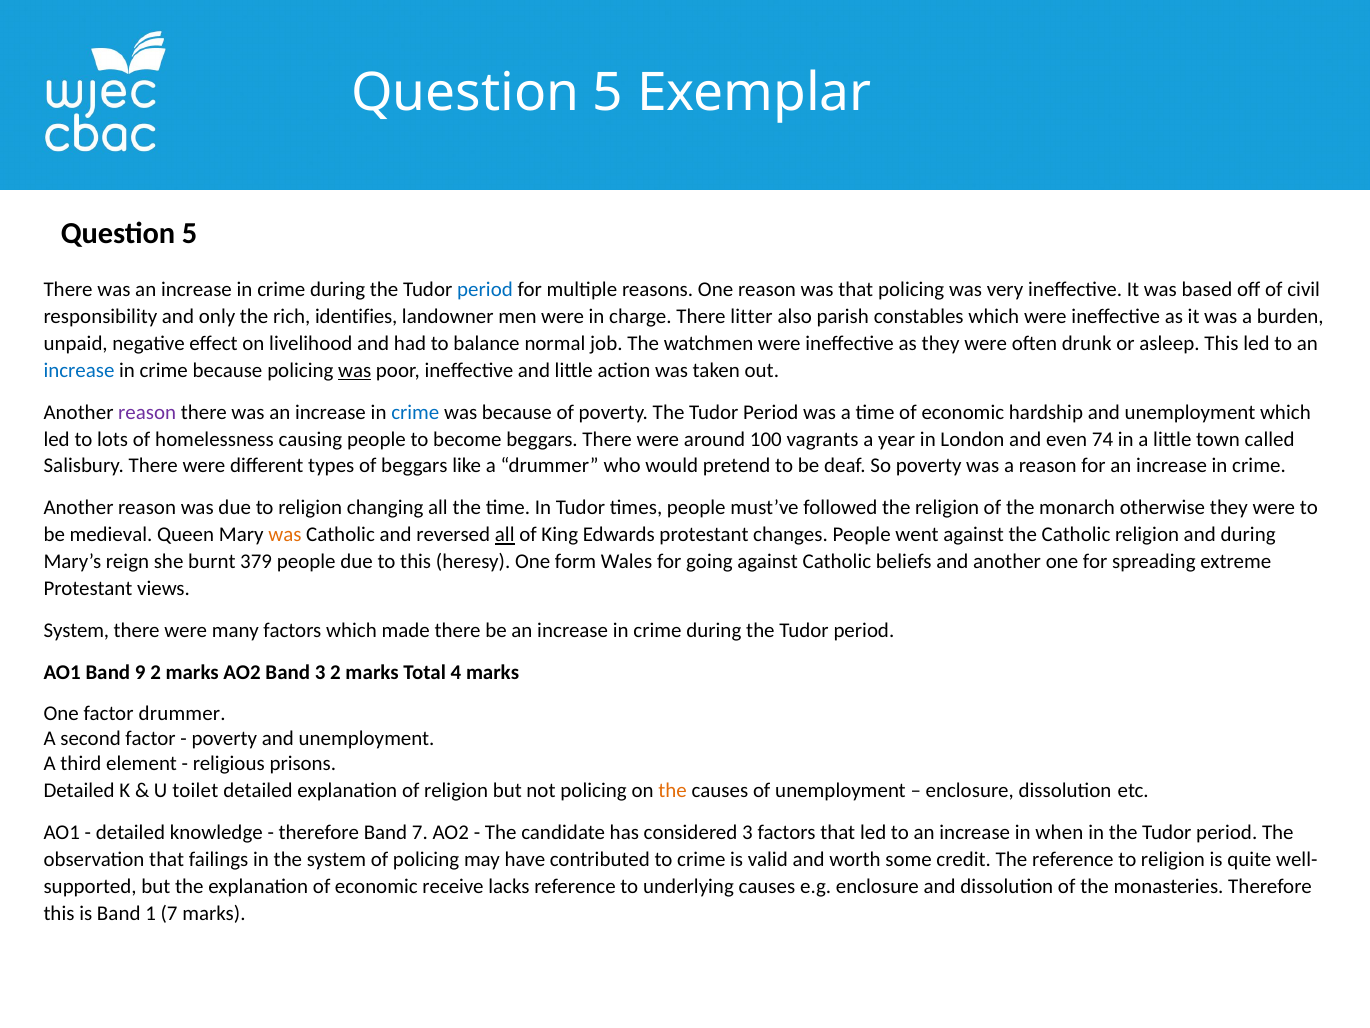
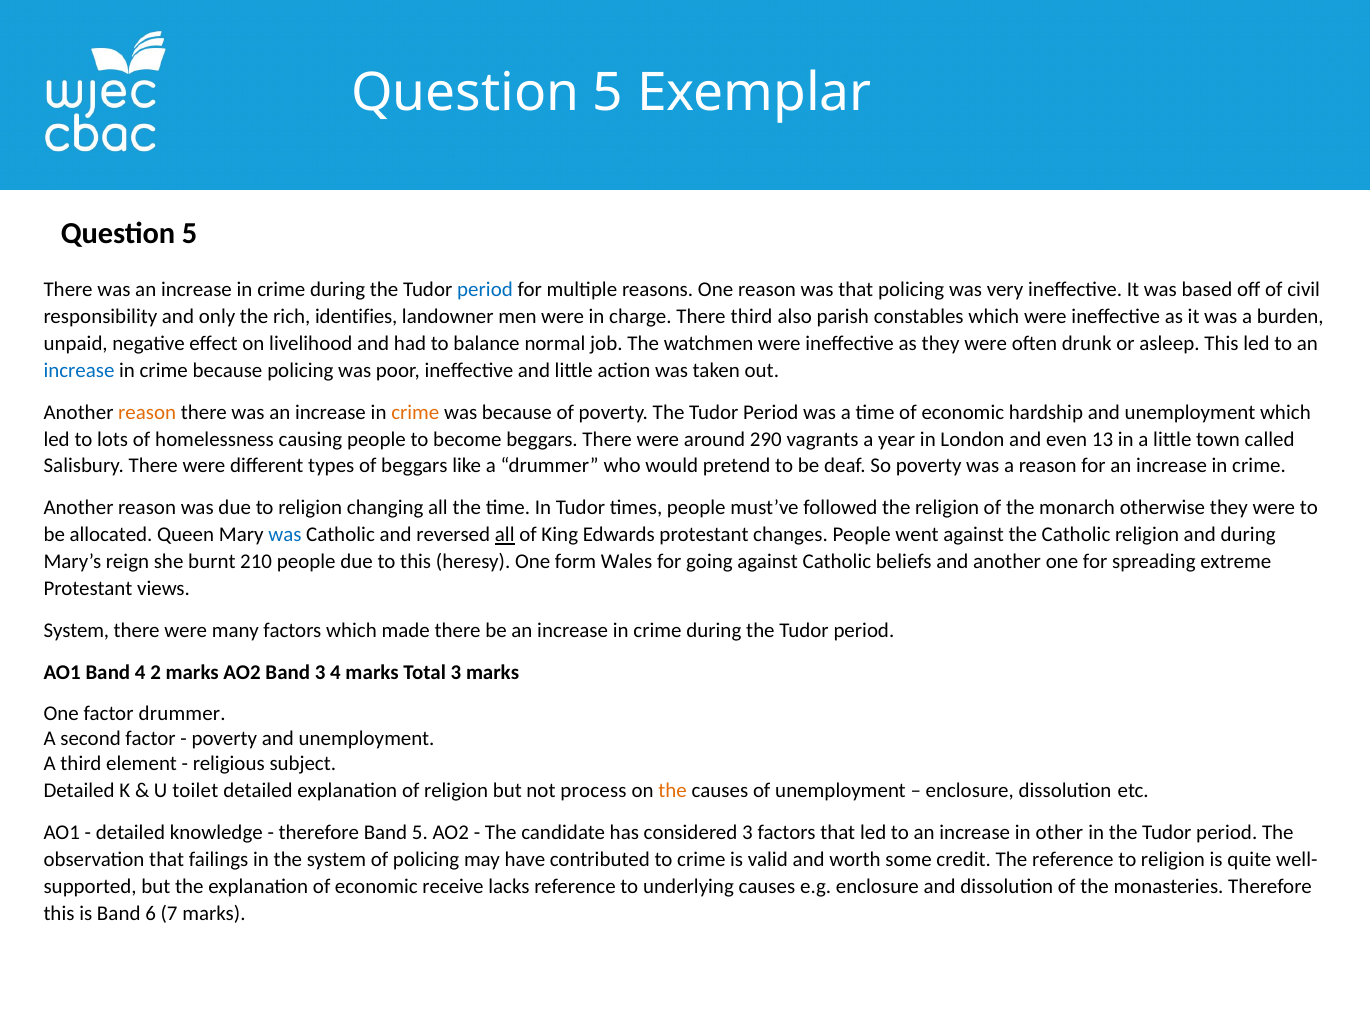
There litter: litter -> third (752, 316)
was underline: present -> none (355, 370)
reason colour: purple -> orange (147, 412)
crime colour: blue -> orange (415, 412)
100: 100 -> 290 (766, 439)
74: 74 -> 13 (1103, 439)
medieval: medieval -> allocated (111, 535)
was colour: orange -> blue (285, 535)
379: 379 -> 210 (256, 562)
Band 9: 9 -> 4 (140, 673)
3 2: 2 -> 4 (335, 673)
Total 4: 4 -> 3 (456, 673)
prisons: prisons -> subject (303, 763)
not policing: policing -> process (594, 790)
Band 7: 7 -> 5 (420, 832)
when: when -> other (1059, 832)
1: 1 -> 6 (151, 913)
